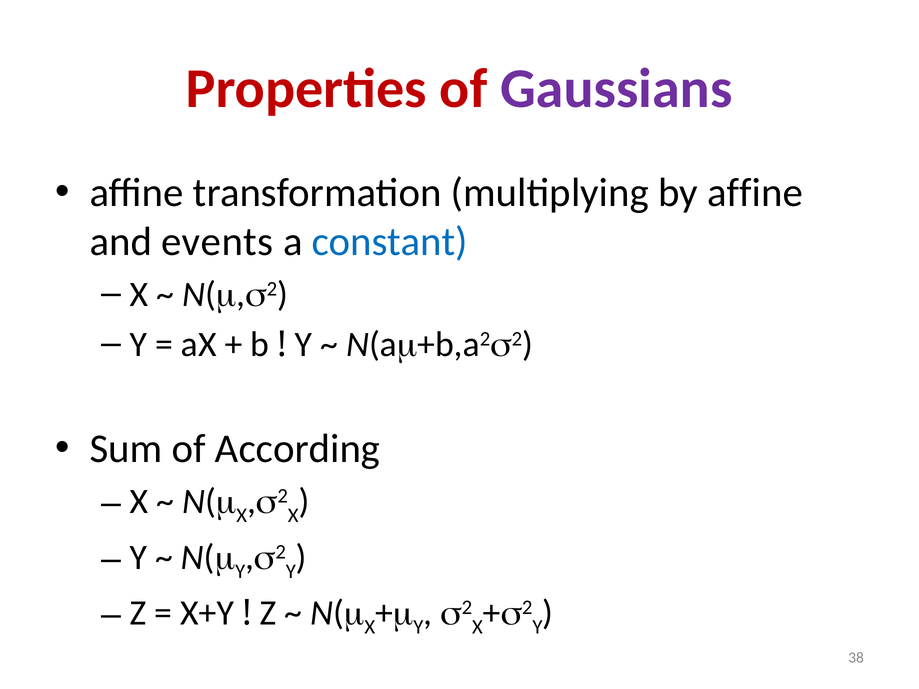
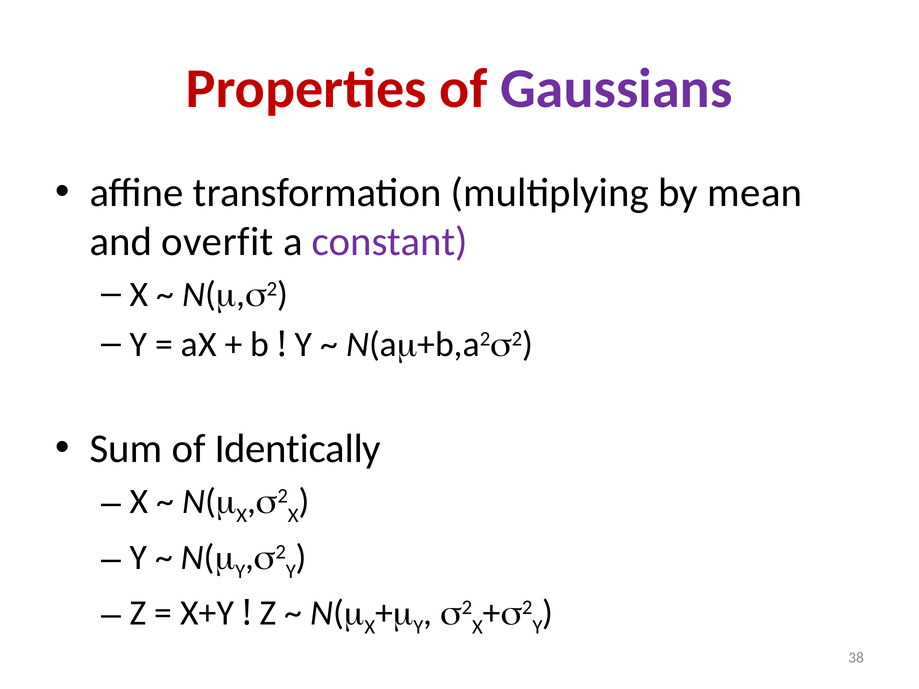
by affine: affine -> mean (755, 193)
events: events -> overfit (217, 242)
constant colour: blue -> purple (390, 242)
According: According -> Identically (298, 449)
